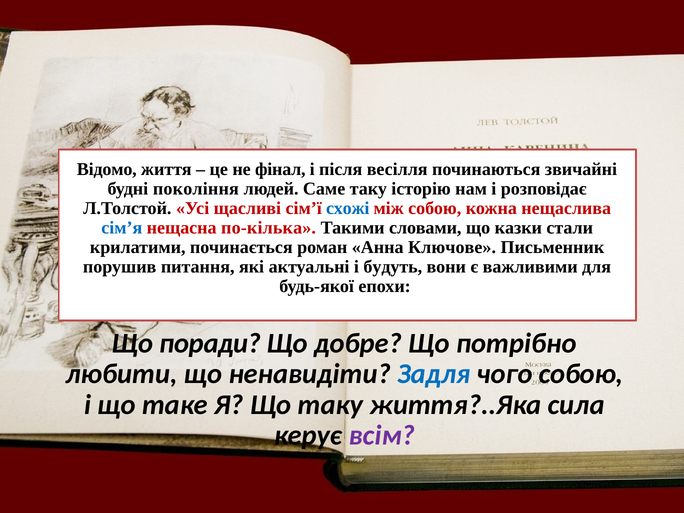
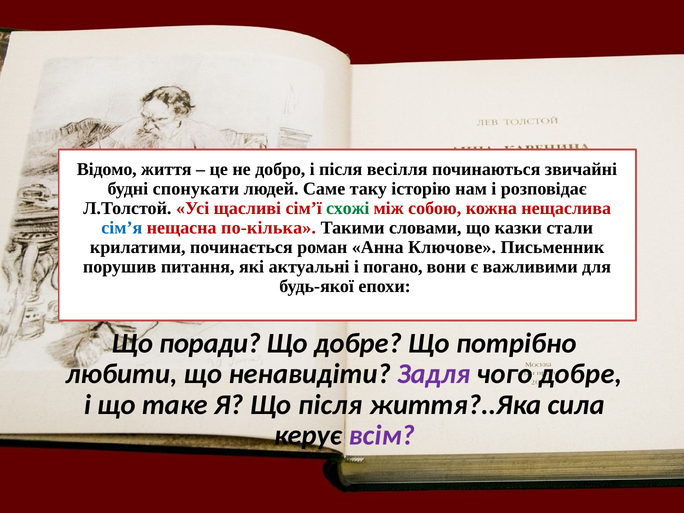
фінал: фінал -> добро (280, 169)
покоління: покоління -> спонукати (196, 189)
схожі colour: blue -> green (348, 208)
будуть: будуть -> погано (393, 267)
Задля colour: blue -> purple (434, 374)
чого собою: собою -> добре (581, 374)
Що таку: таку -> після (330, 405)
